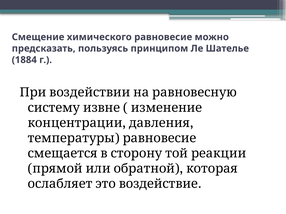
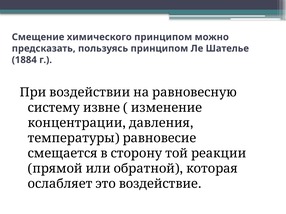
химического равновесие: равновесие -> принципом (163, 37)
